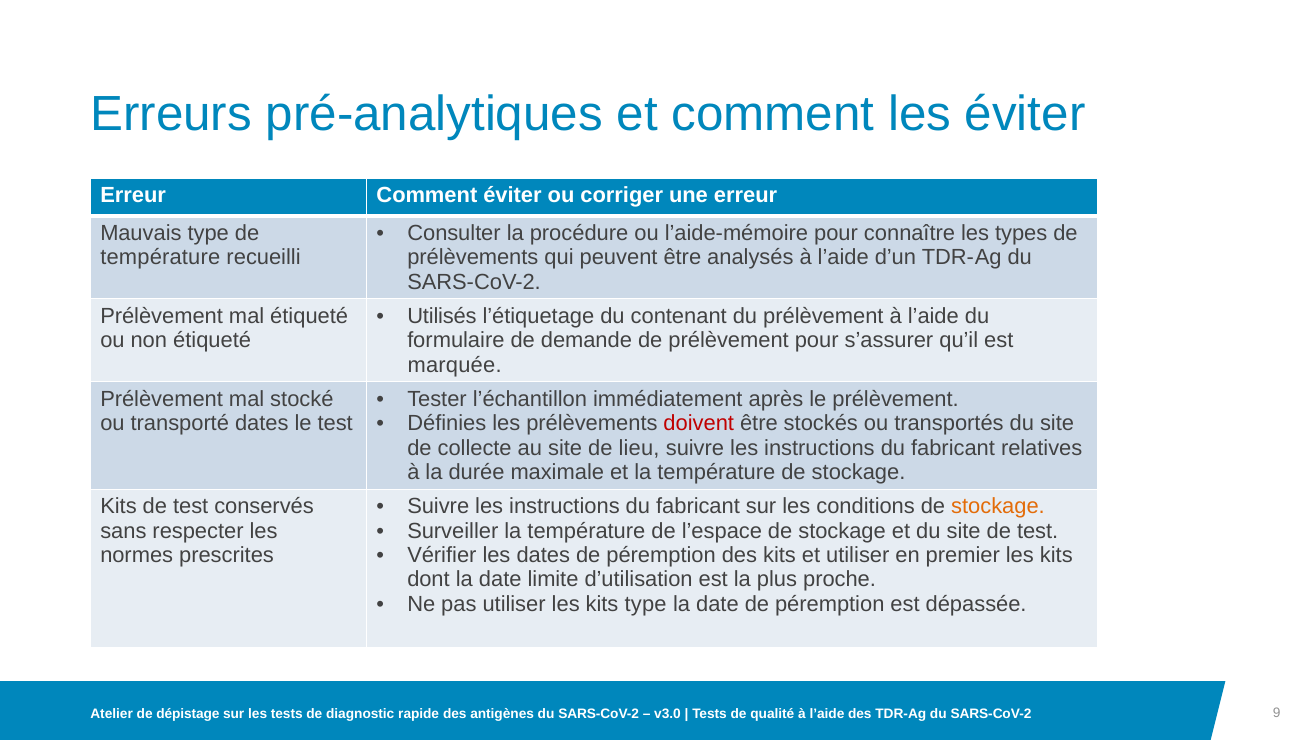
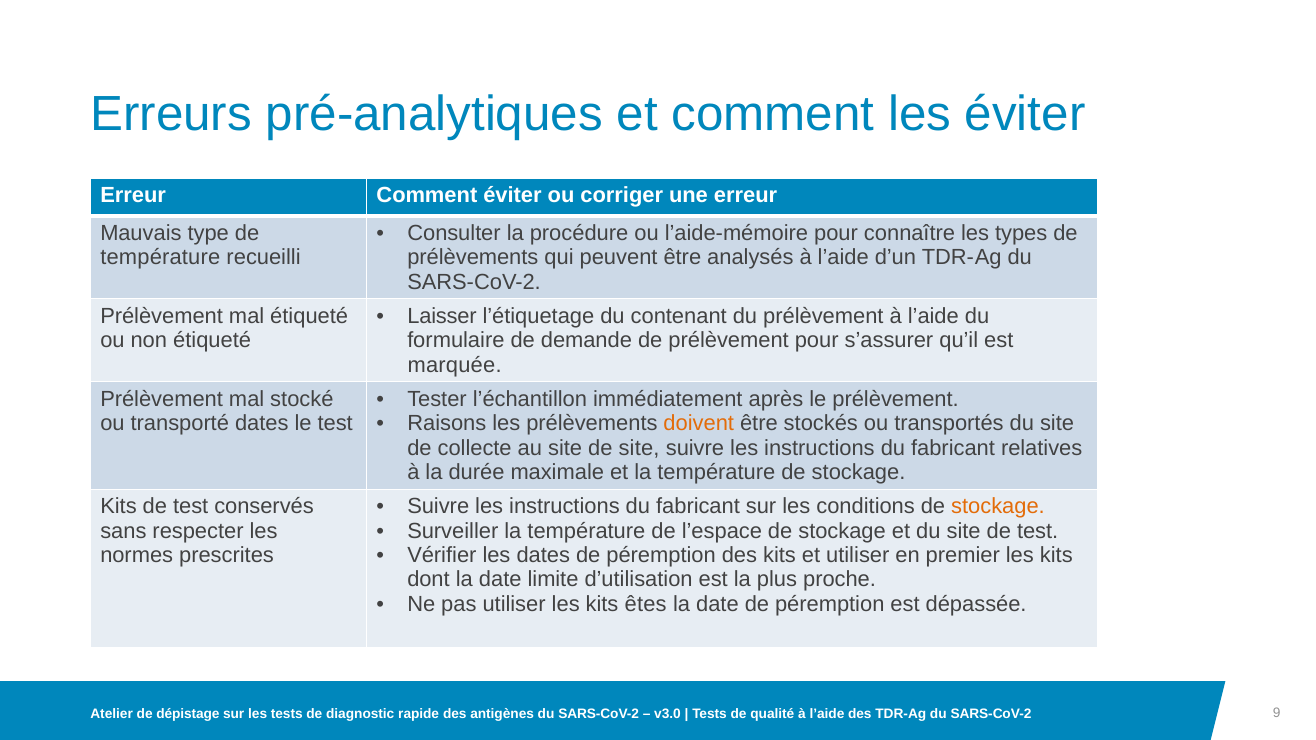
Utilisés: Utilisés -> Laisser (442, 316)
Définies: Définies -> Raisons (447, 424)
doivent colour: red -> orange (699, 424)
de lieu: lieu -> site (639, 448)
kits type: type -> êtes (646, 604)
